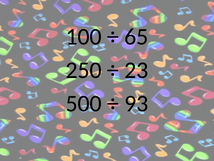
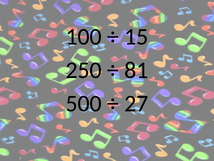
65: 65 -> 15 (136, 37)
23: 23 -> 81 (136, 70)
93: 93 -> 27 (136, 103)
